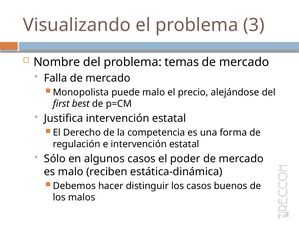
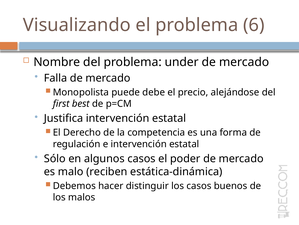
3: 3 -> 6 (254, 25)
temas: temas -> under (182, 62)
puede malo: malo -> debe (154, 92)
